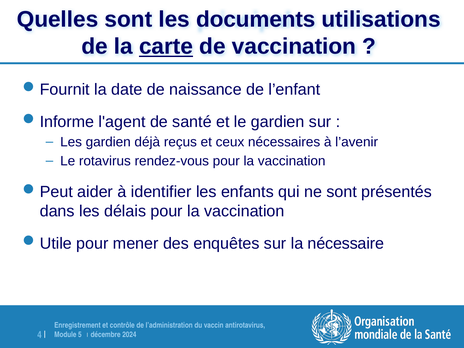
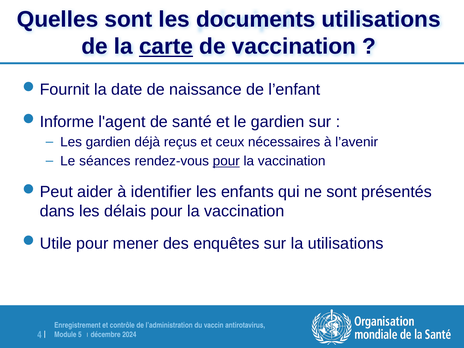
rotavirus: rotavirus -> séances (105, 161)
pour underline: none -> present (226, 161)
la nécessaire: nécessaire -> utilisations (346, 244)
